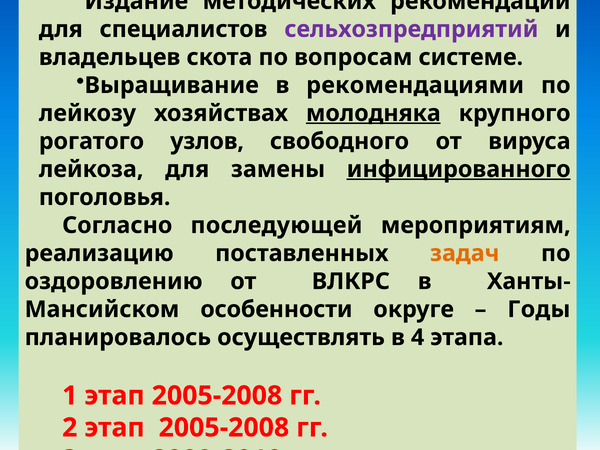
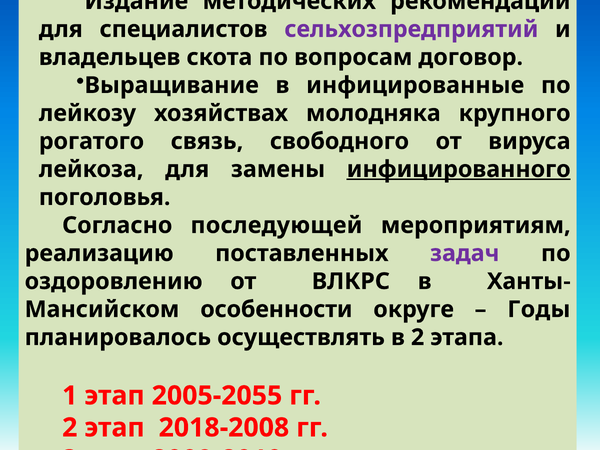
системе: системе -> договор (471, 57)
рекомендациями: рекомендациями -> инфицированные (415, 85)
молодняка underline: present -> none (373, 113)
узлов: узлов -> связь (207, 141)
задач colour: orange -> purple (465, 253)
в 4: 4 -> 2 (418, 337)
1 этап 2005-2008: 2005-2008 -> 2005-2055 (217, 396)
2 этап 2005-2008: 2005-2008 -> 2018-2008 (224, 428)
